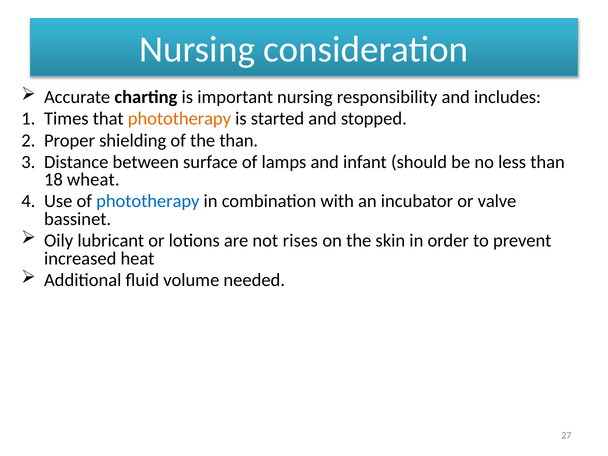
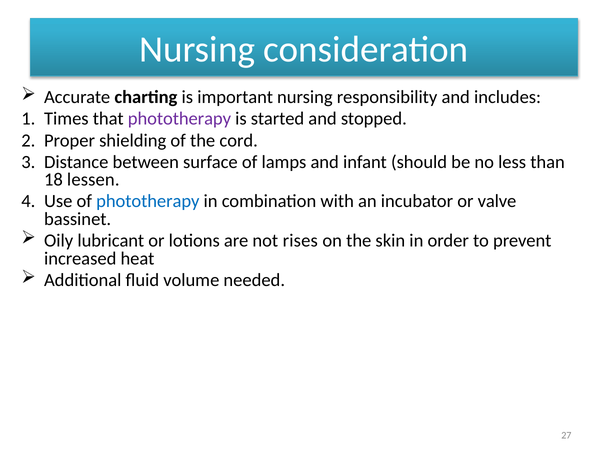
phototherapy colour: orange -> purple (179, 119)
the than: than -> cord (239, 140)
wheat: wheat -> lessen (93, 180)
